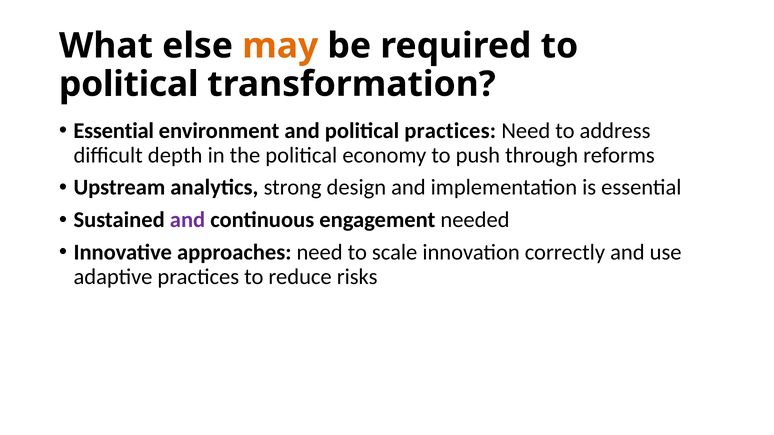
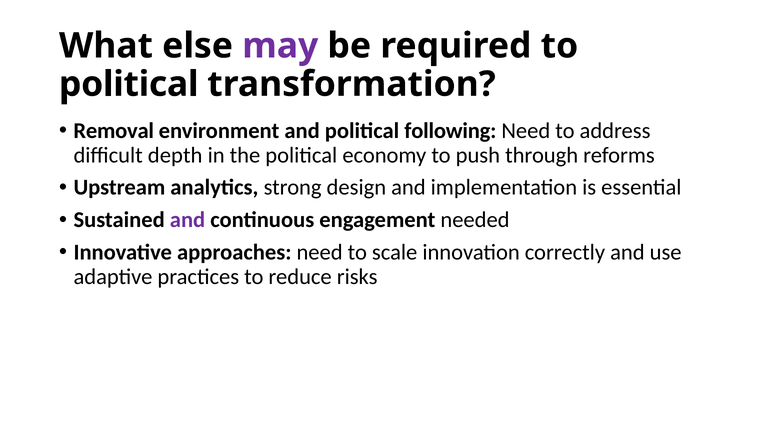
may colour: orange -> purple (280, 46)
Essential: Essential -> Removal (114, 131)
political practices: practices -> following (450, 131)
